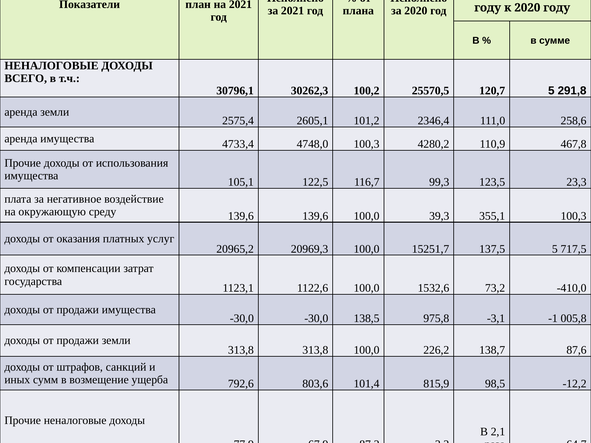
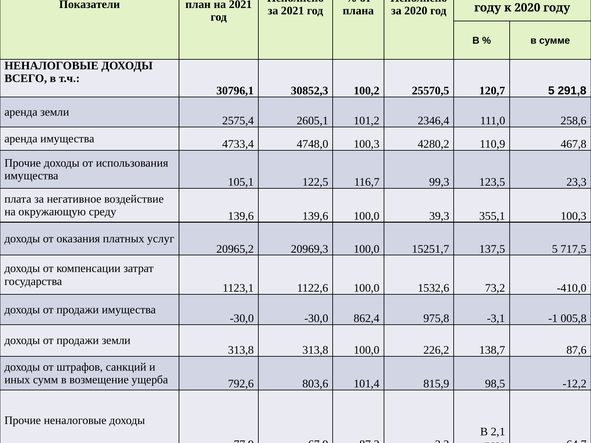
30262,3: 30262,3 -> 30852,3 (310, 91)
138,5: 138,5 -> 862,4 (367, 318)
